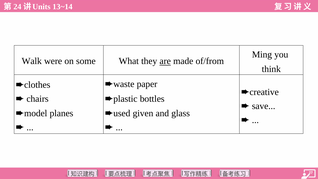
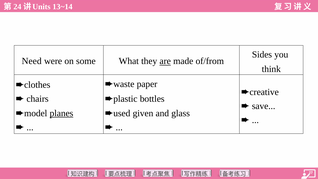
Ming: Ming -> Sides (262, 55)
Walk: Walk -> Need (32, 61)
planes underline: none -> present (61, 113)
